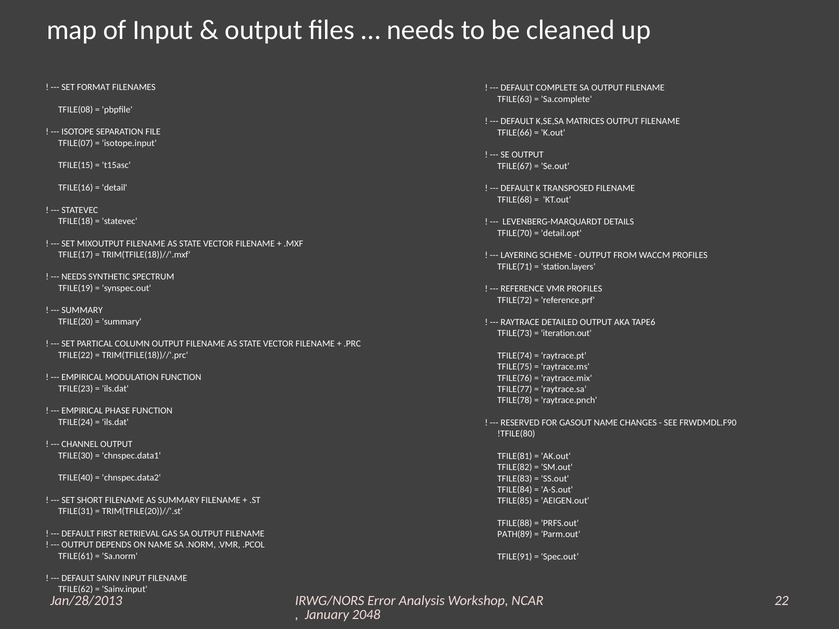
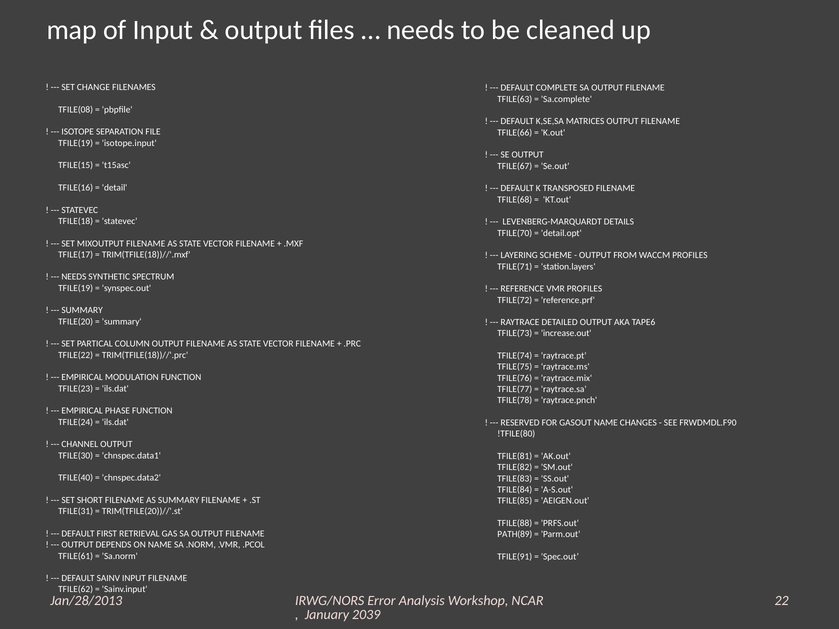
FORMAT: FORMAT -> CHANGE (93, 87)
TFILE(07: TFILE(07 -> TFILE(19 (76, 143)
iteration.out: iteration.out -> increase.out (566, 334)
2048: 2048 -> 2039 (366, 615)
